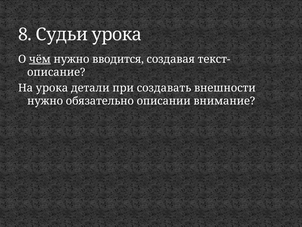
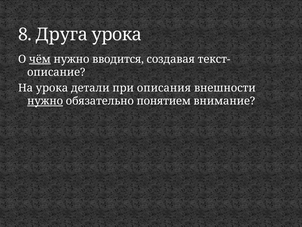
Судьи: Судьи -> Друга (62, 34)
создавать: создавать -> описания (164, 88)
нужно underline: none -> present (45, 101)
описании: описании -> понятием (164, 101)
